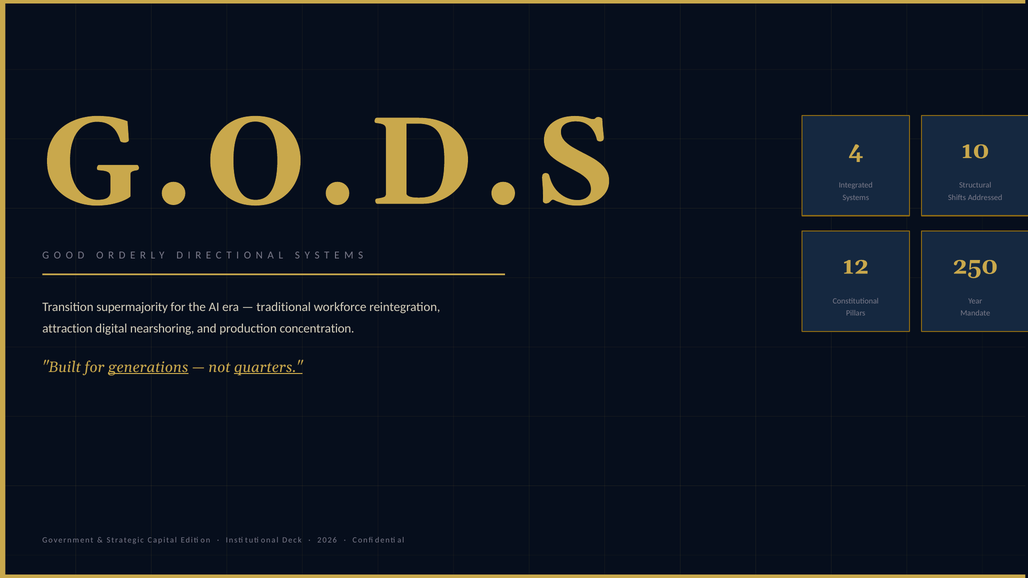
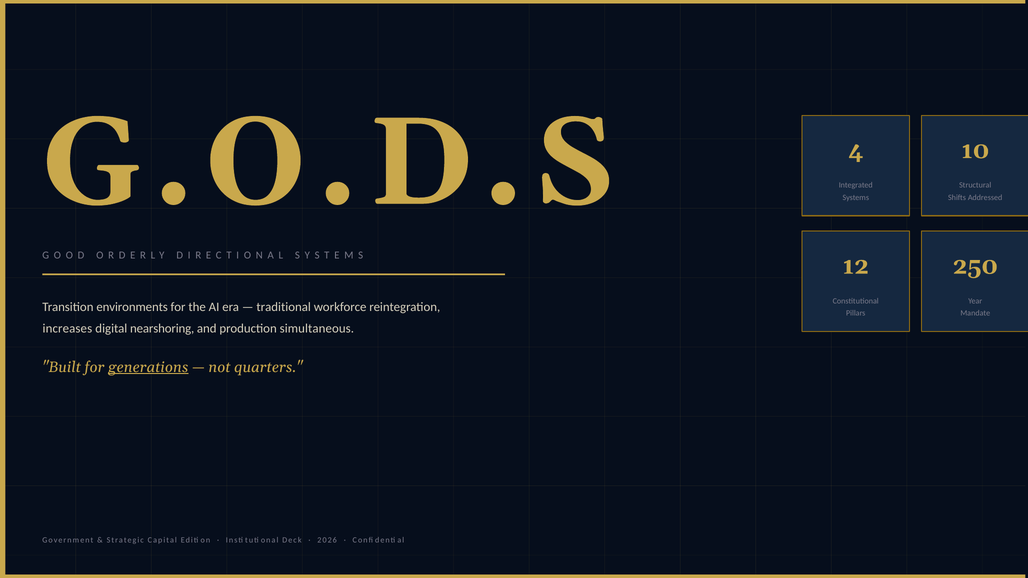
supermajority: supermajority -> environments (132, 307)
attraction: attraction -> increases (67, 329)
concentration: concentration -> simultaneous (317, 329)
quarters underline: present -> none (268, 367)
